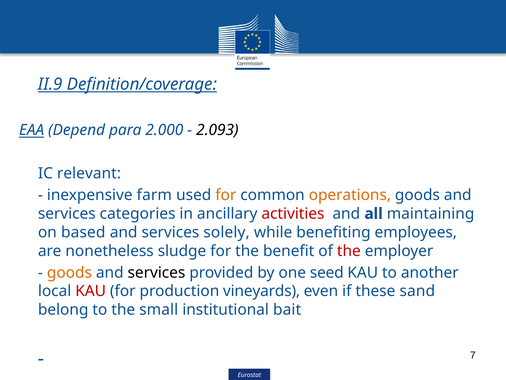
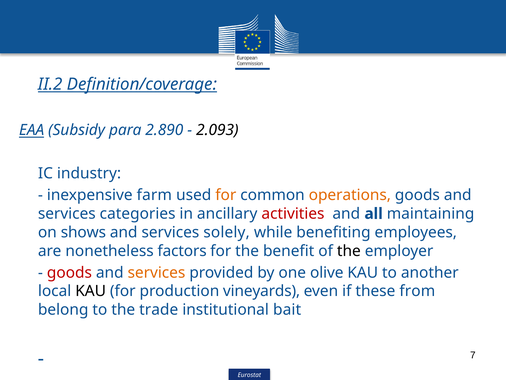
II.9: II.9 -> II.2 (50, 84)
Depend: Depend -> Subsidy (77, 130)
2.000: 2.000 -> 2.890 (164, 130)
relevant: relevant -> industry (89, 173)
based: based -> shows (83, 232)
sludge: sludge -> factors (182, 251)
the colour: red -> black (349, 251)
goods colour: orange -> red (69, 272)
services colour: black -> orange (156, 272)
seed: seed -> olive (327, 272)
KAU colour: red -> black (91, 291)
sand: sand -> from (417, 291)
small: small -> trade (159, 309)
